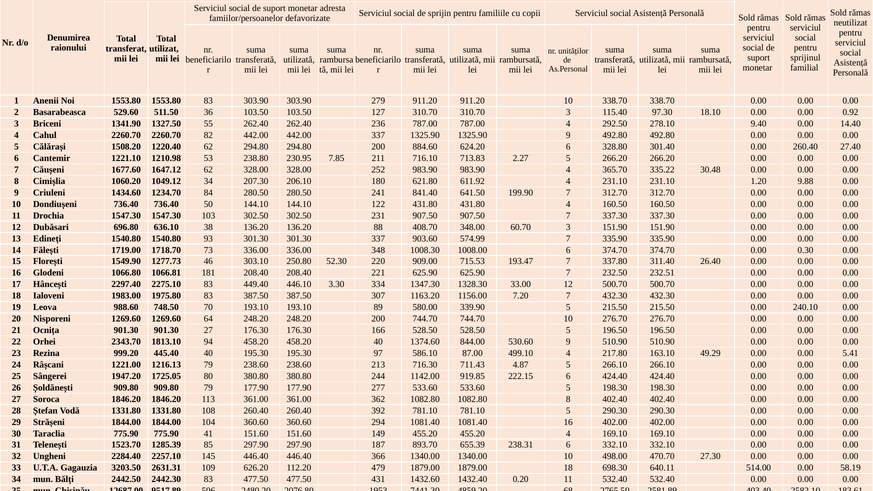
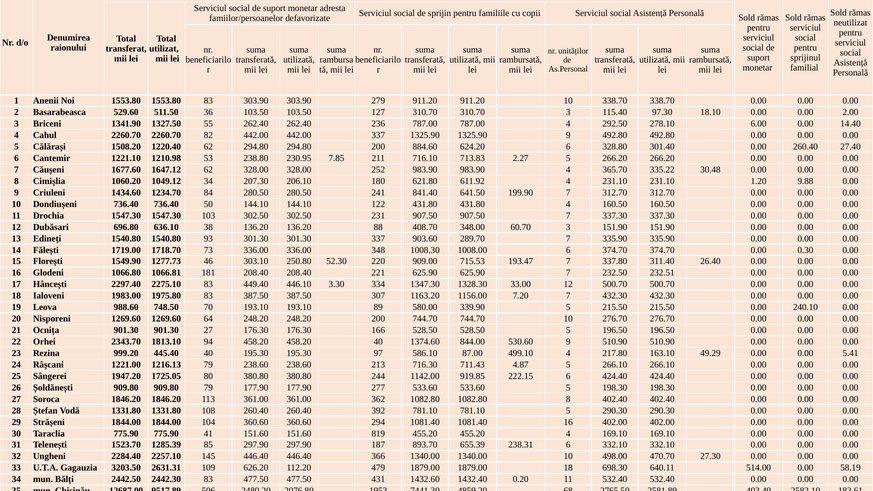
0.92: 0.92 -> 2.00 (850, 112)
9.40: 9.40 -> 6.00 (759, 124)
574.99: 574.99 -> 289.70 (472, 239)
149: 149 -> 819 (378, 434)
